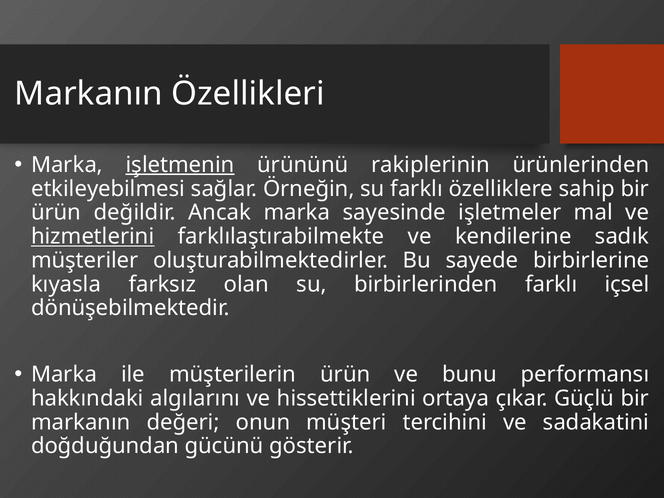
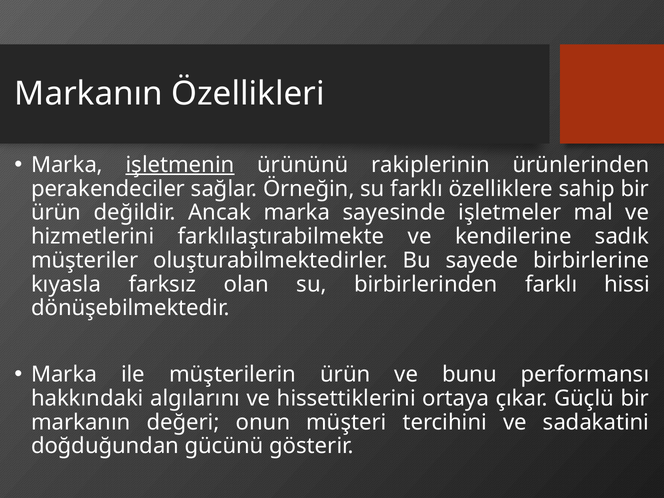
etkileyebilmesi: etkileyebilmesi -> perakendeciler (108, 189)
hizmetlerini underline: present -> none (93, 236)
içsel: içsel -> hissi (627, 284)
